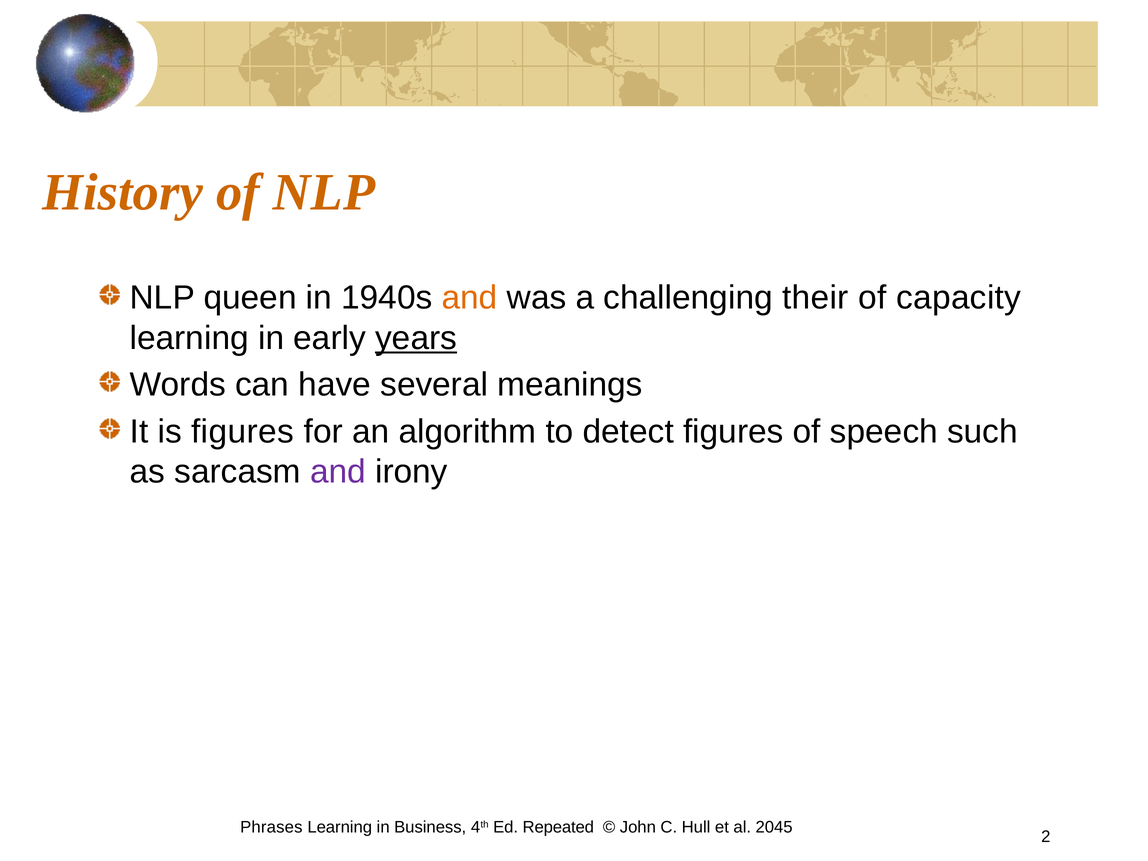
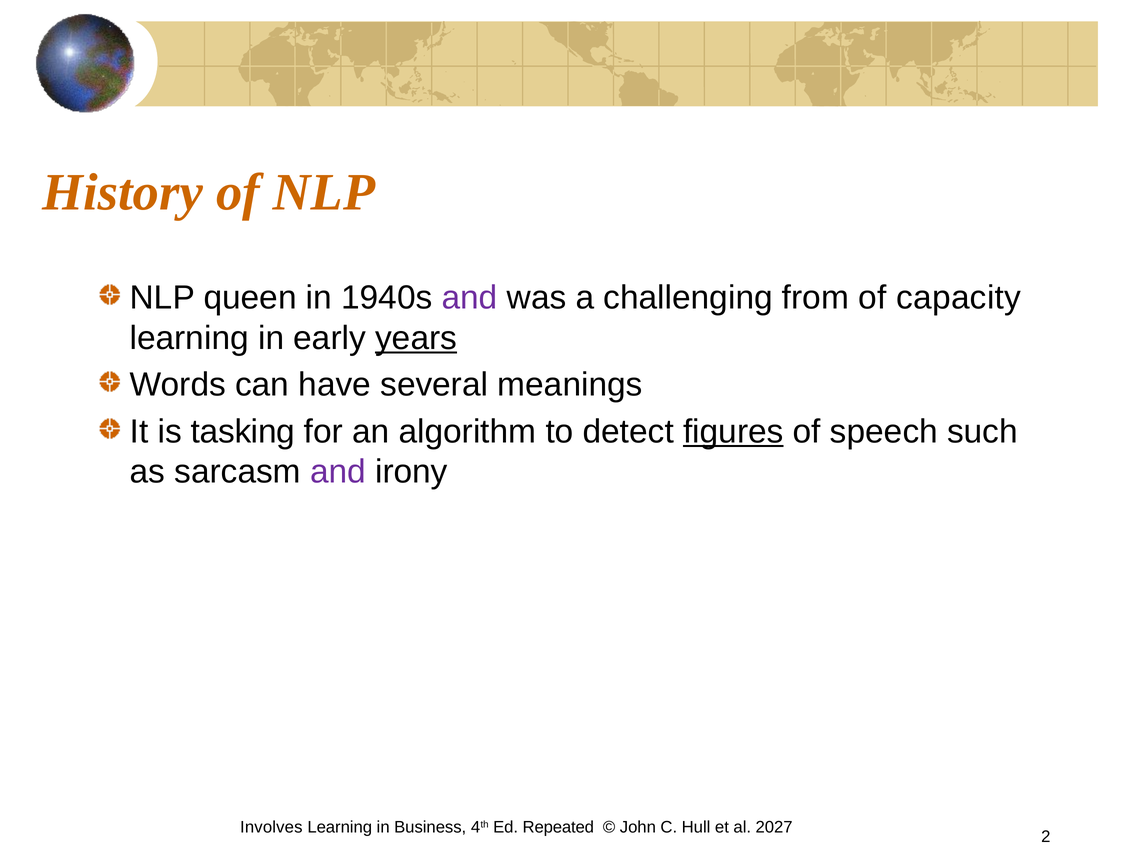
and colour: orange -> purple (470, 298)
their: their -> from (815, 298)
is figures: figures -> tasking (243, 432)
figures underline: none -> present (733, 432)
Phrases: Phrases -> Involves (271, 827)
2045: 2045 -> 2027 (774, 827)
